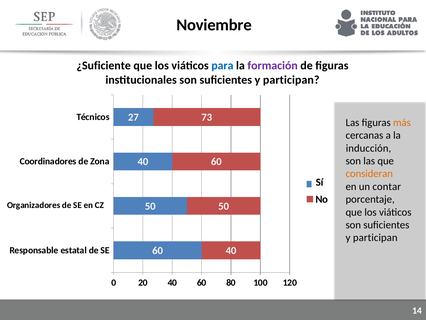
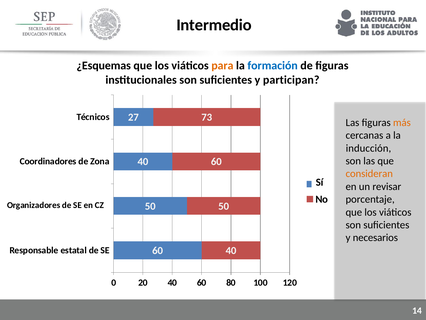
Noviembre: Noviembre -> Intermedio (214, 25)
¿Suficiente: ¿Suficiente -> ¿Esquemas (104, 66)
para colour: blue -> orange (222, 66)
formación colour: purple -> blue (273, 66)
contar: contar -> revisar (387, 186)
participan: participan -> necesarios (375, 237)
